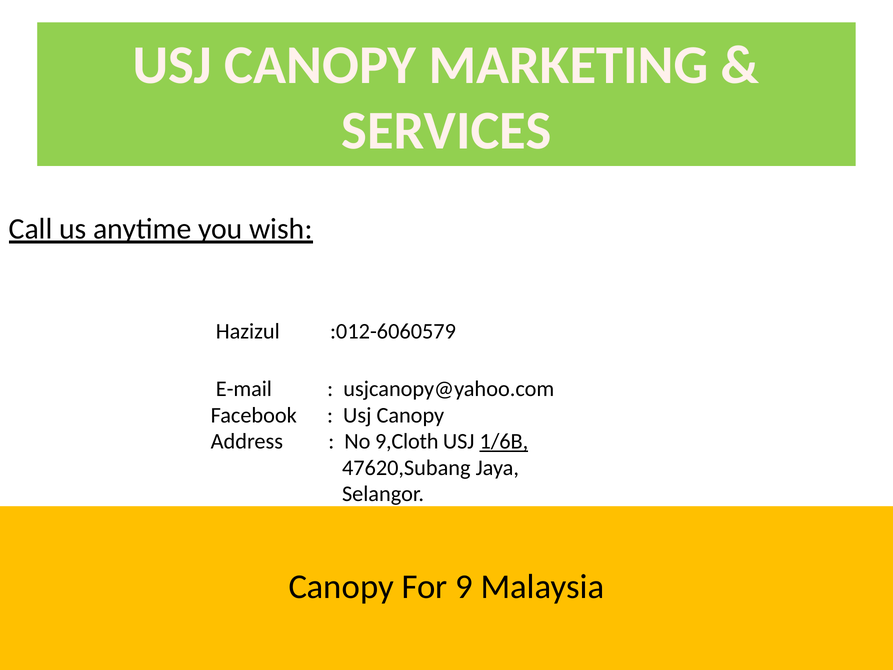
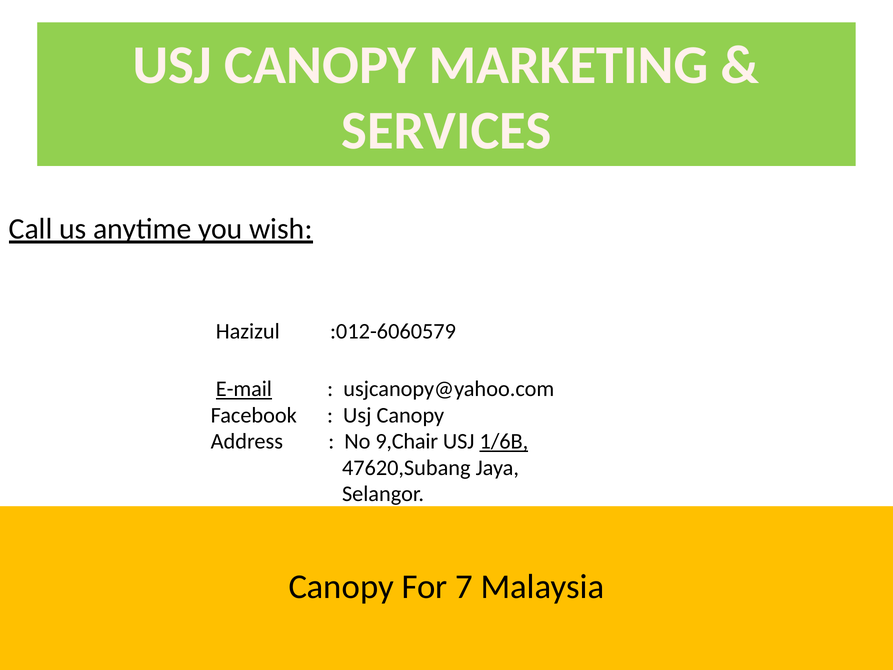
E-mail underline: none -> present (244, 389)
9,Cloth: 9,Cloth -> 9,Chair (407, 441)
9: 9 -> 7 (464, 587)
